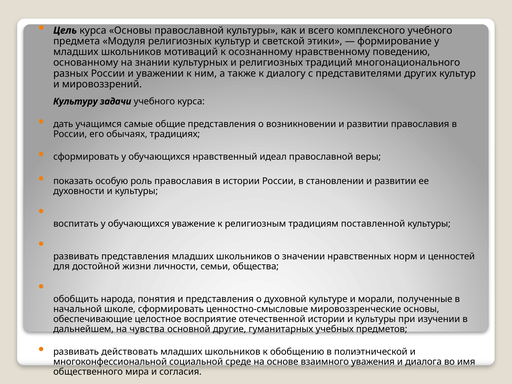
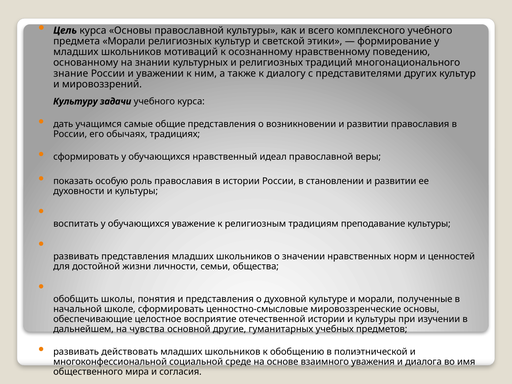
предмета Модуля: Модуля -> Морали (124, 41)
разных: разных -> знание (71, 73)
поставленной: поставленной -> преподавание (373, 224)
народа: народа -> школы (118, 299)
